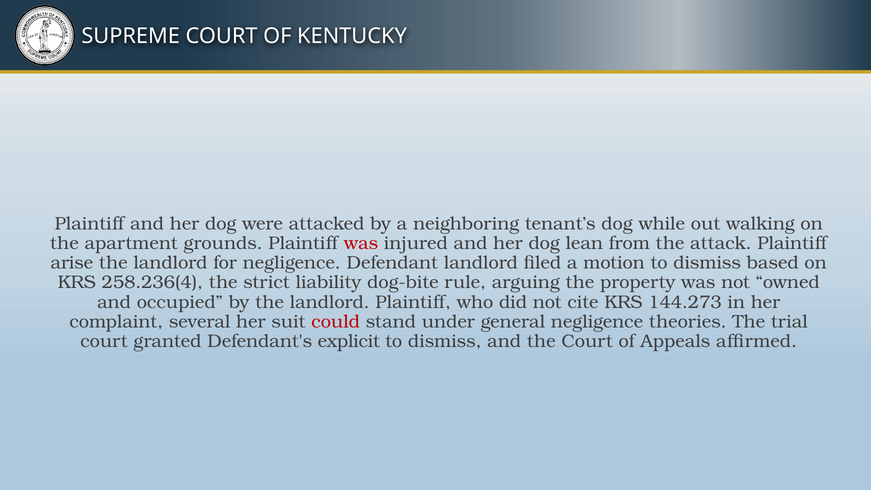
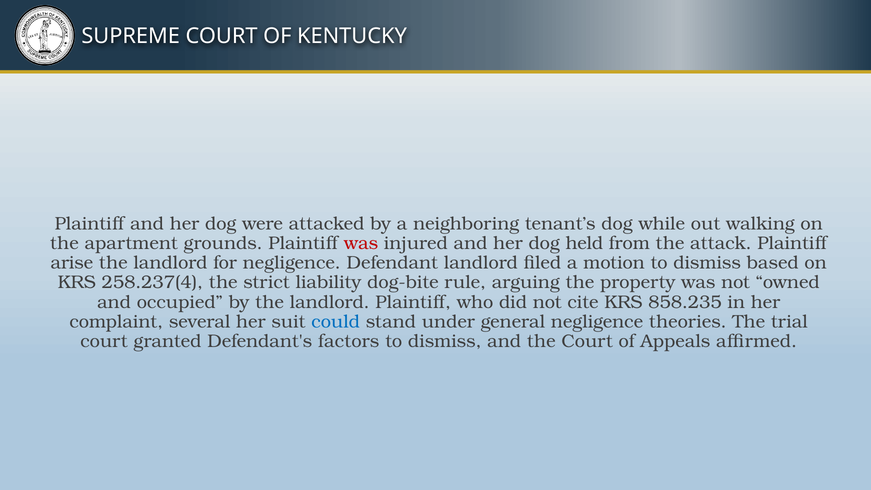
lean: lean -> held (584, 243)
258.236(4: 258.236(4 -> 258.237(4 (152, 282)
144.273: 144.273 -> 858.235 (685, 302)
could colour: red -> blue (336, 322)
explicit: explicit -> factors (349, 341)
